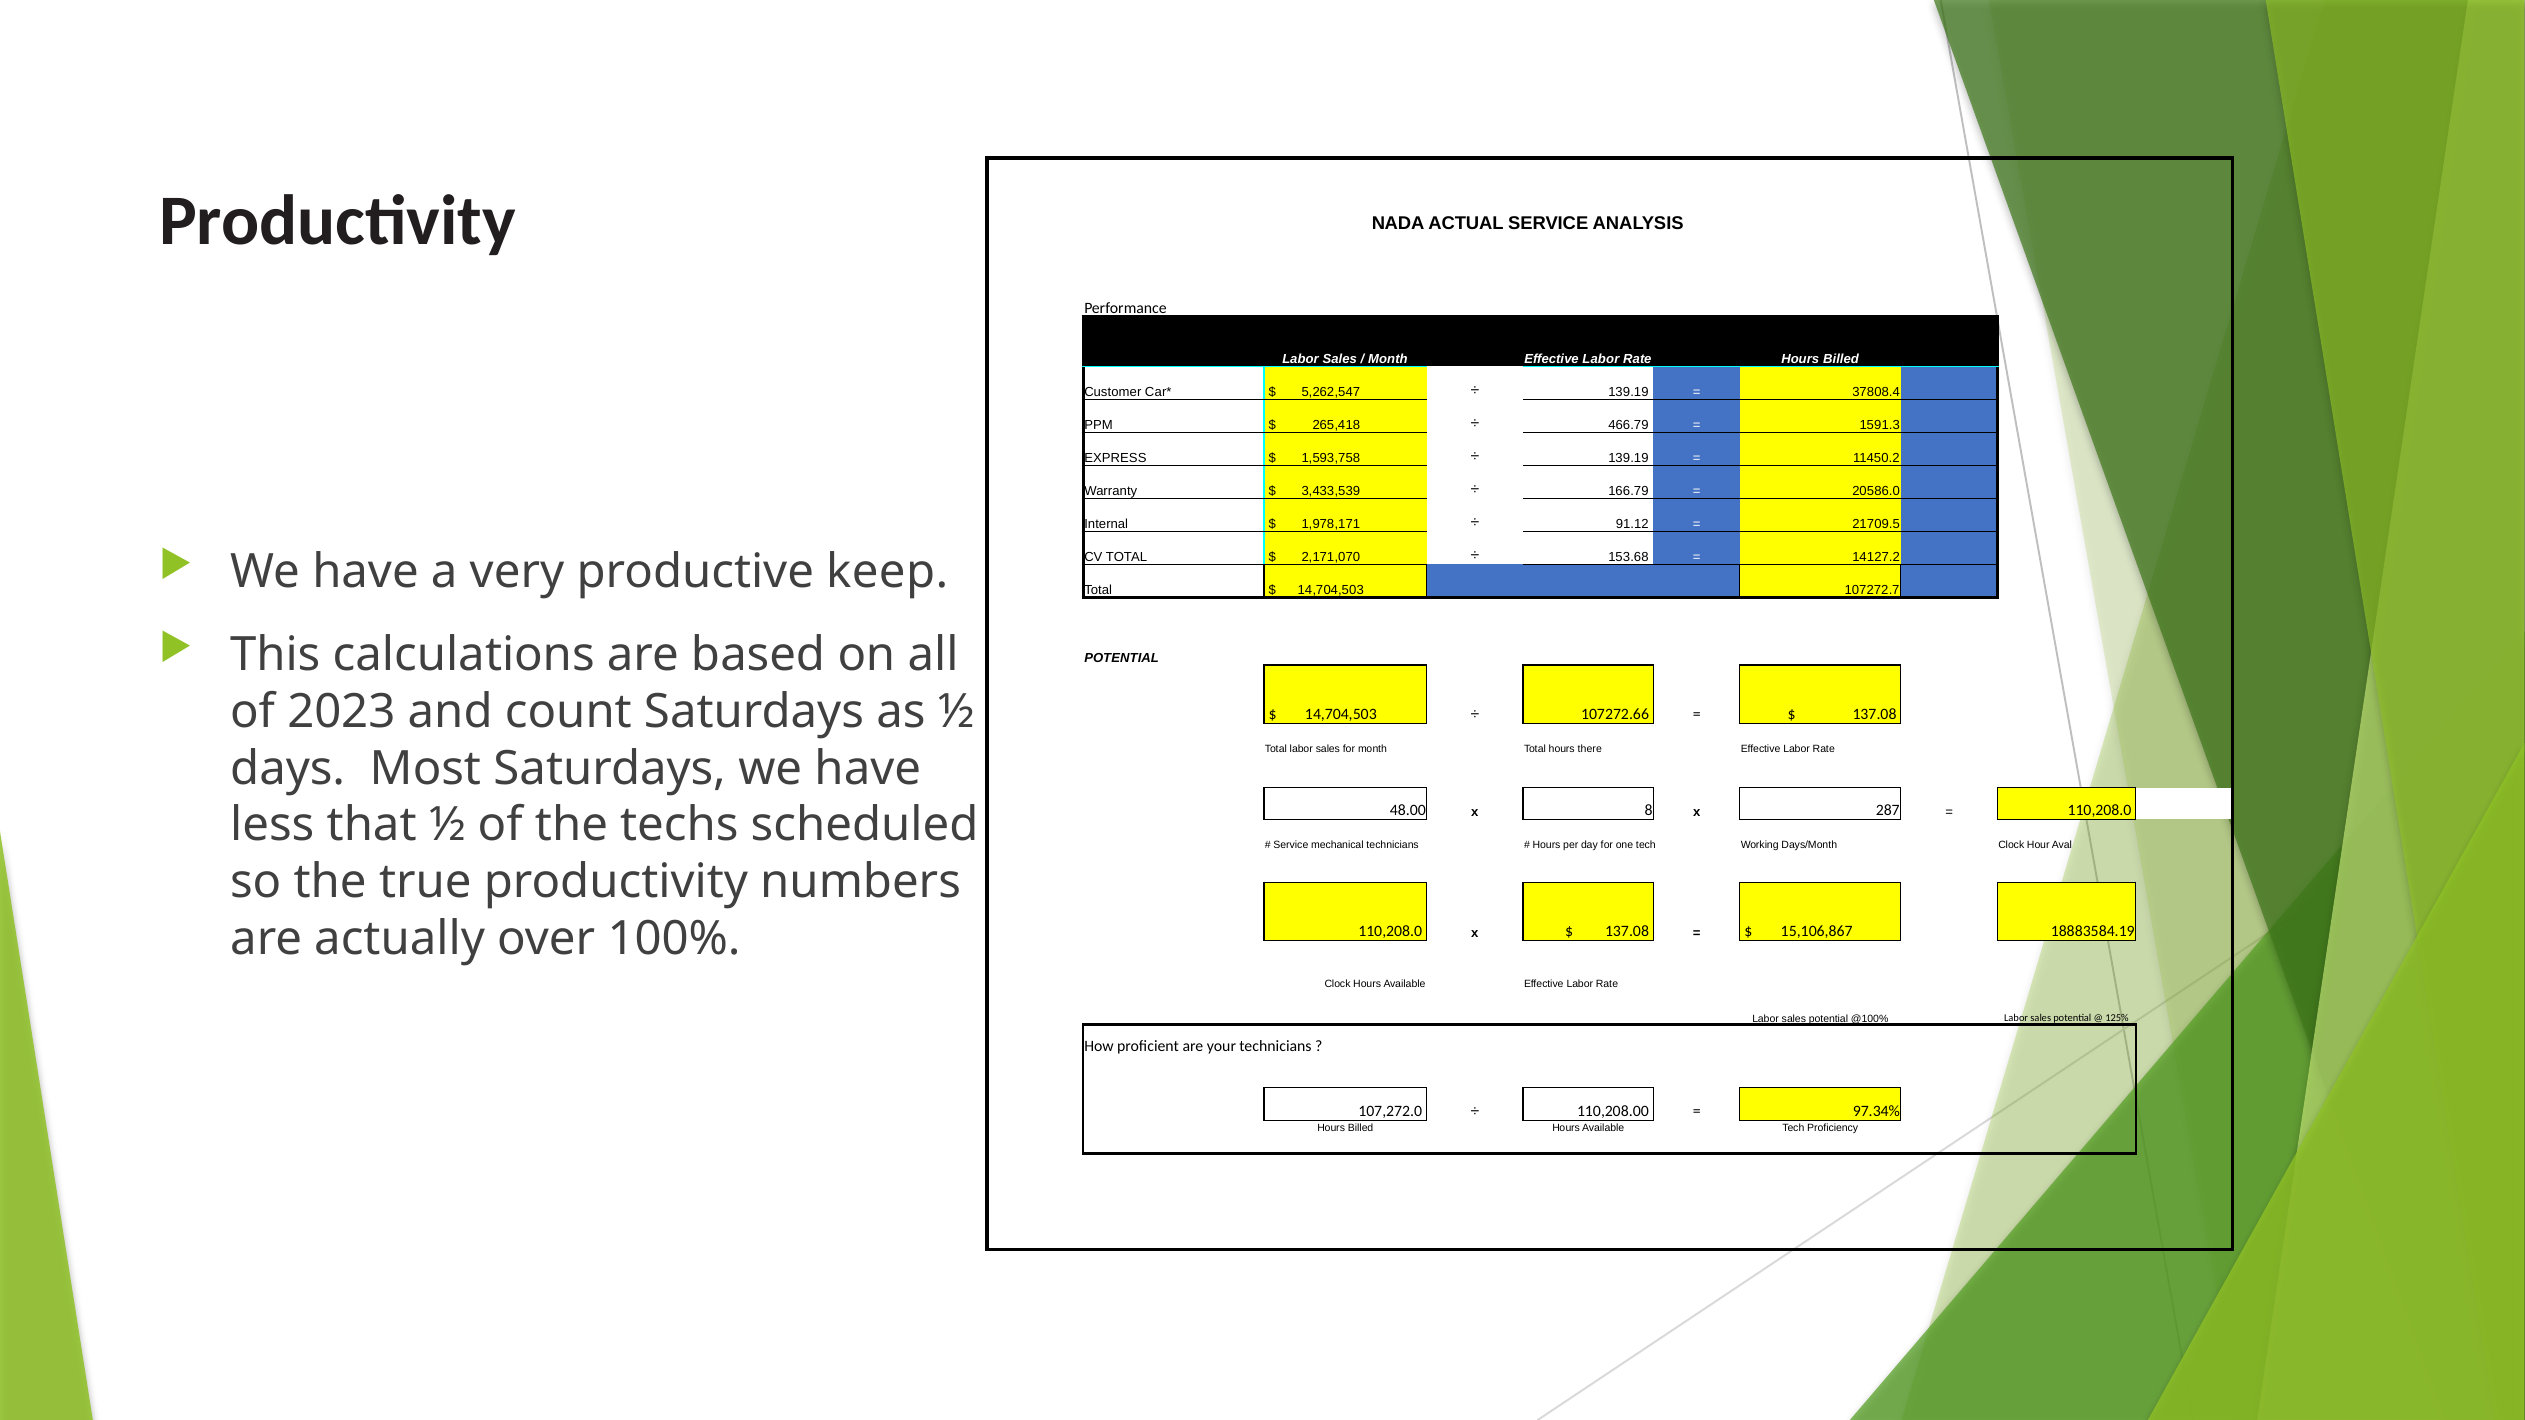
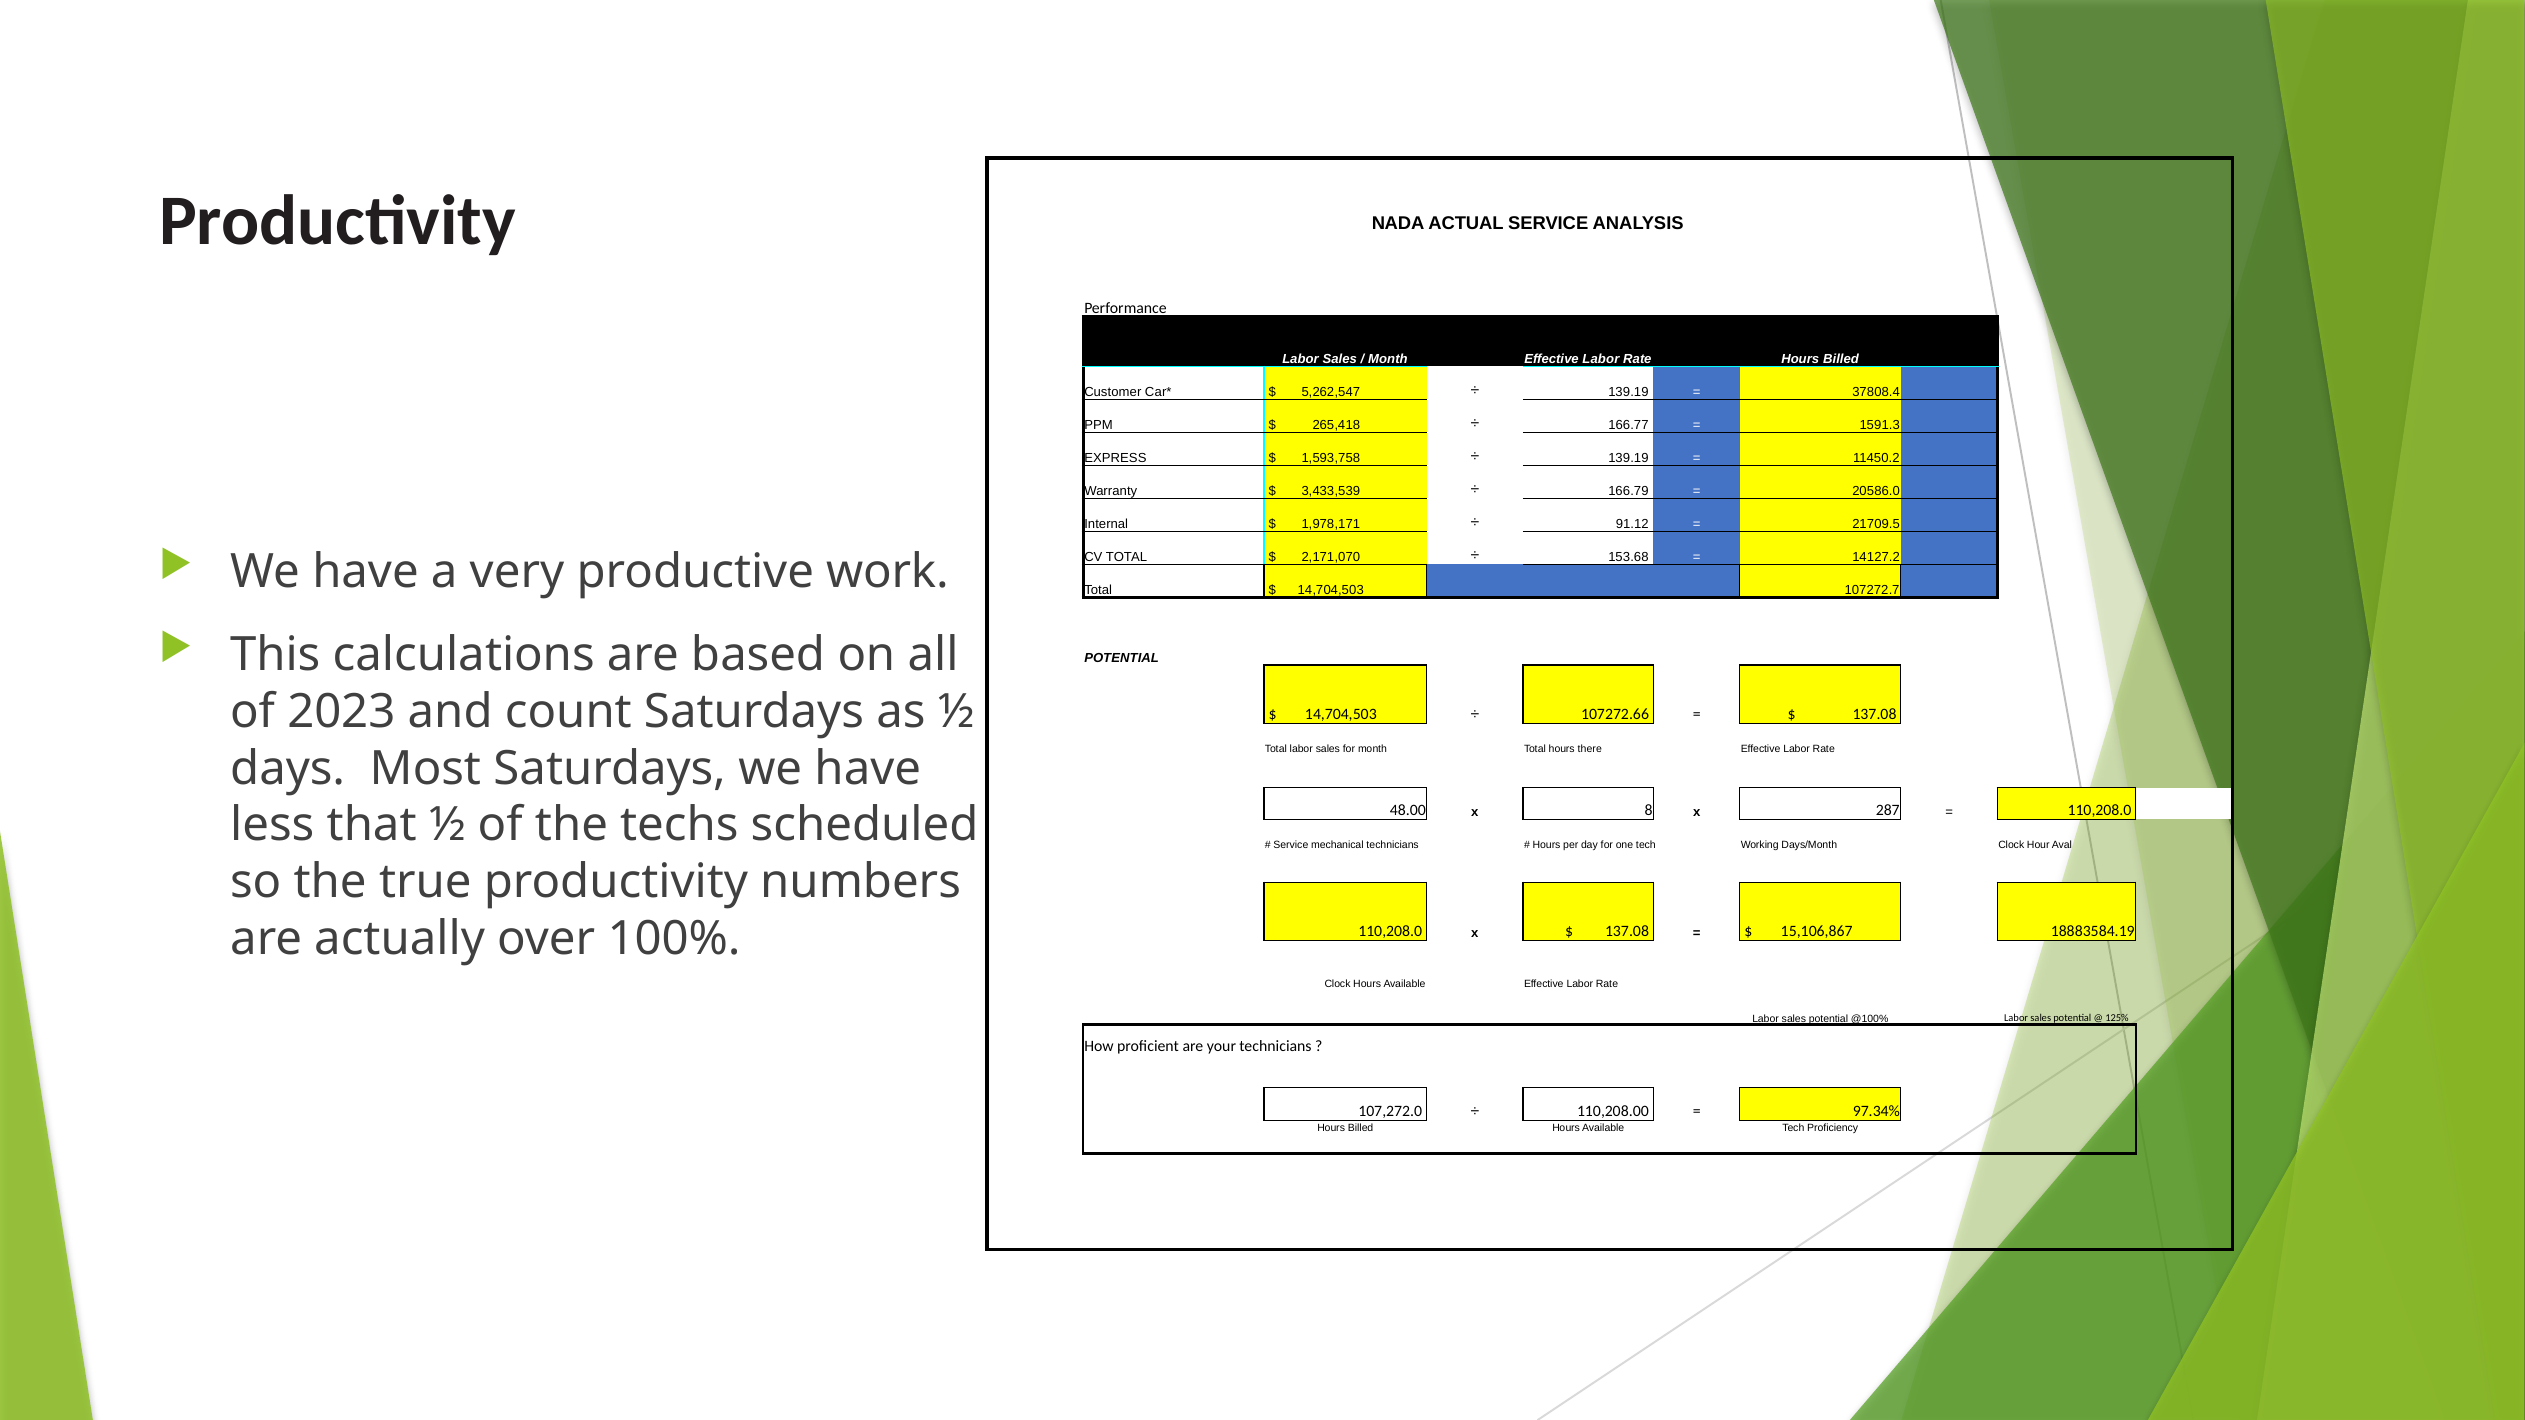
466.79: 466.79 -> 166.77 (1628, 425)
keep: keep -> work (887, 572)
